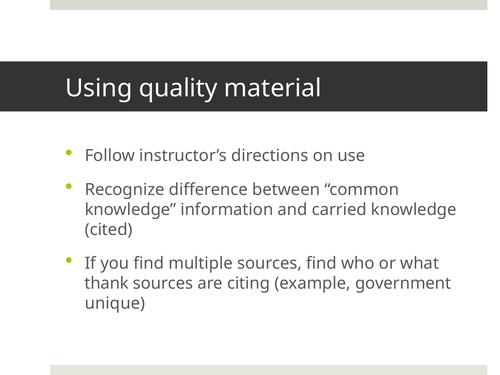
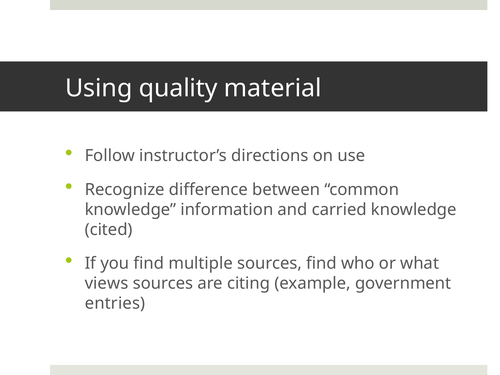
thank: thank -> views (107, 283)
unique: unique -> entries (115, 303)
